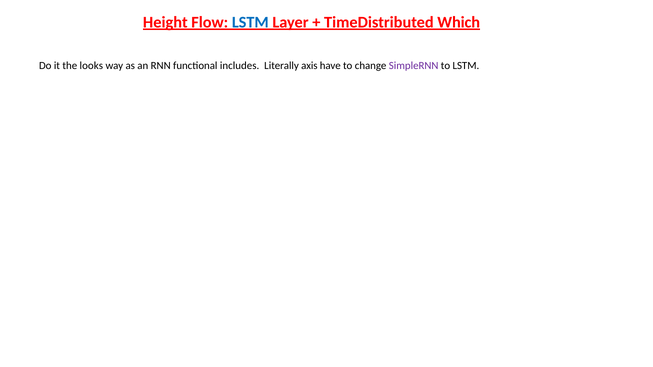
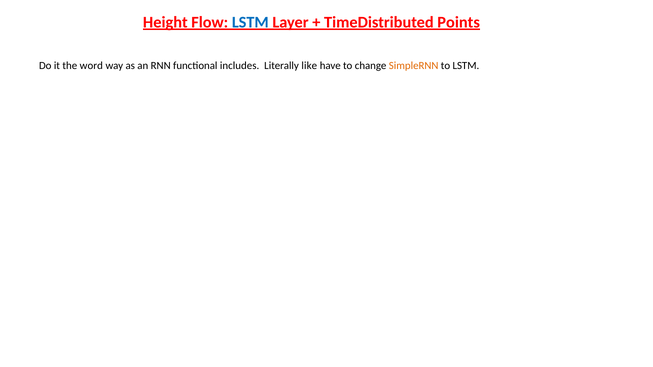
Which: Which -> Points (459, 22)
looks: looks -> word (91, 66)
axis: axis -> like (309, 66)
SimpleRNN colour: purple -> orange (414, 66)
